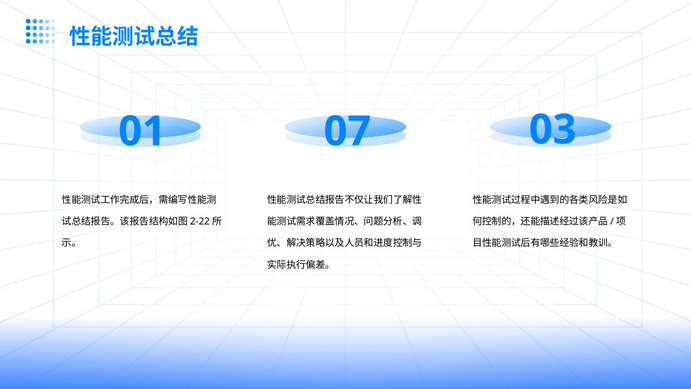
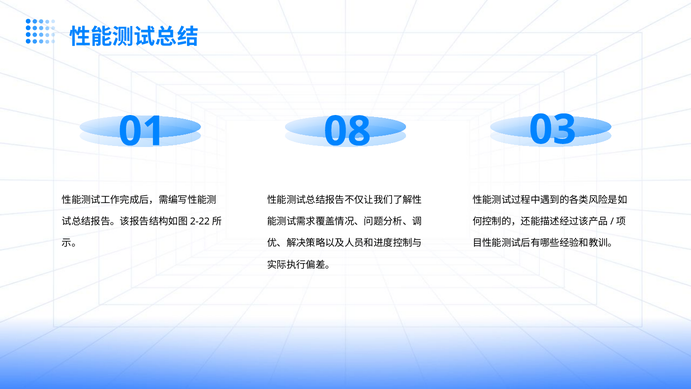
07: 07 -> 08 (347, 131)
